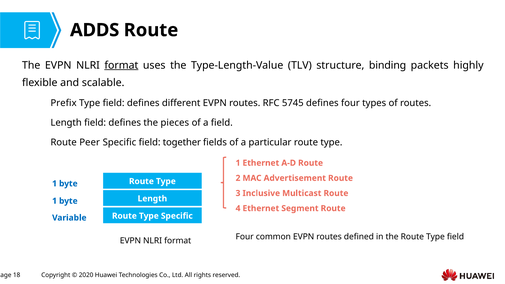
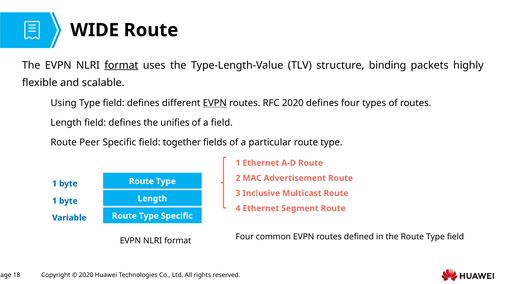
ADDS: ADDS -> WIDE (95, 30)
Prefix: Prefix -> Using (64, 103)
EVPN underline: none -> present (215, 103)
RFC 5745: 5745 -> 2020 (293, 103)
pieces: pieces -> unifies (175, 123)
